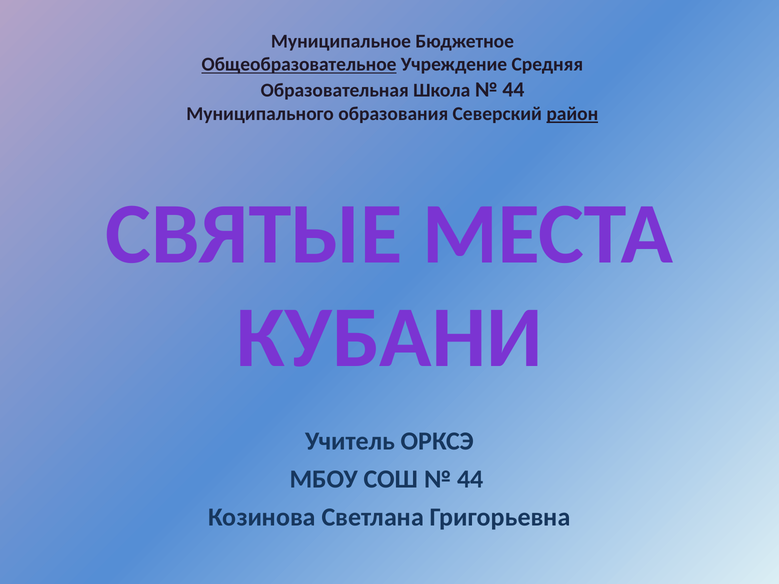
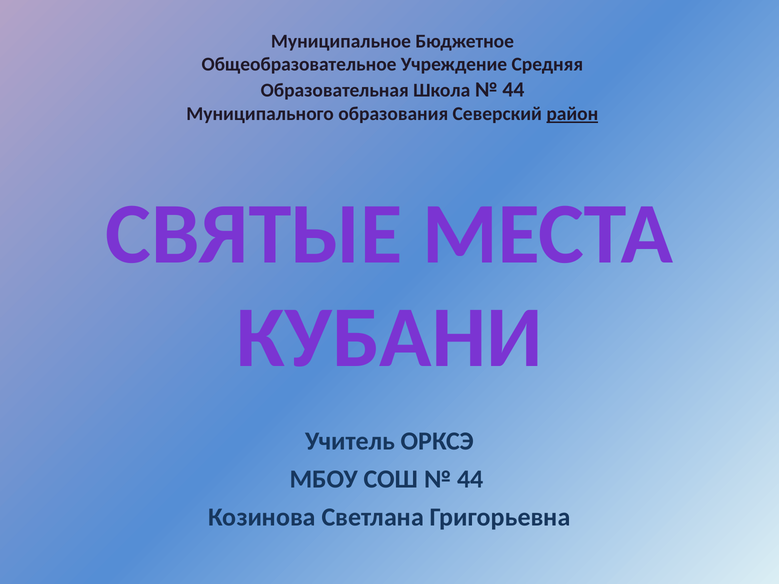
Общеобразовательное underline: present -> none (299, 65)
